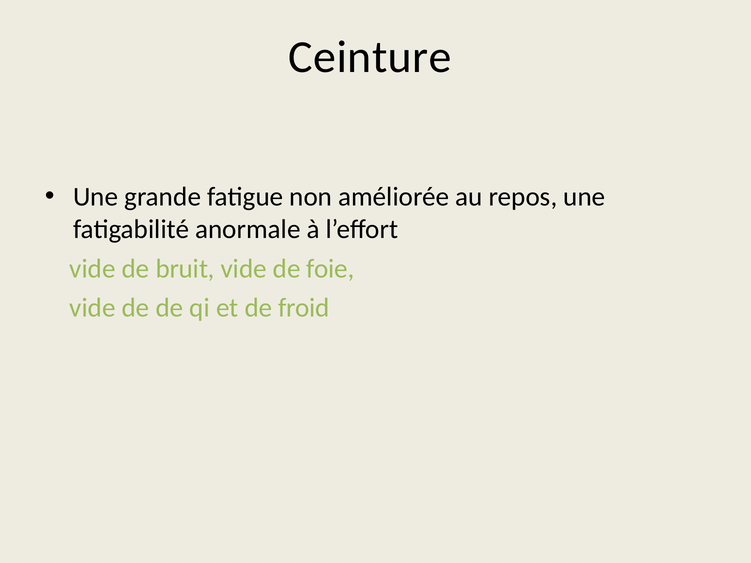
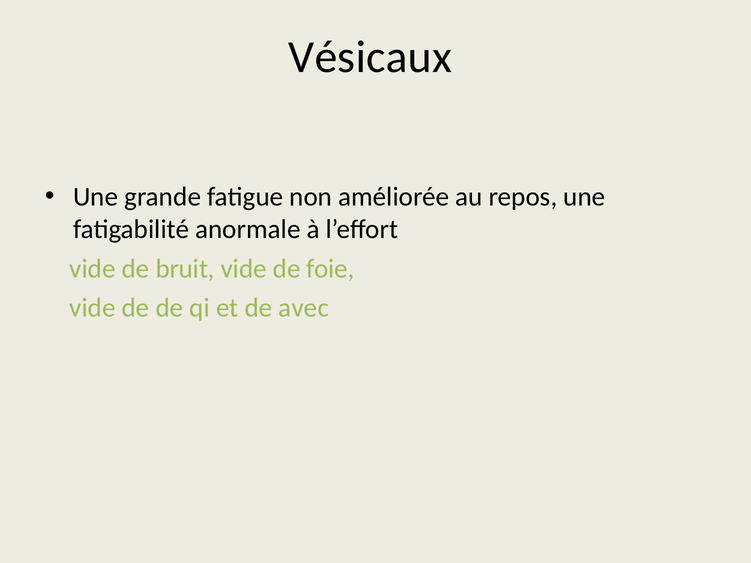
Ceinture: Ceinture -> Vésicaux (370, 57)
froid: froid -> avec (304, 308)
